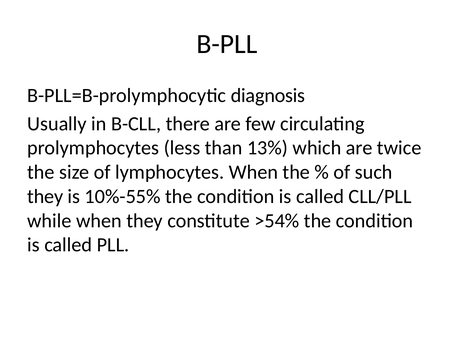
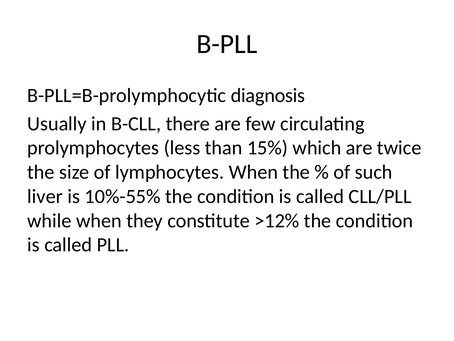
13%: 13% -> 15% (268, 148)
they: they -> liver (45, 196)
>54%: >54% -> >12% (277, 220)
